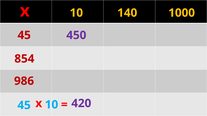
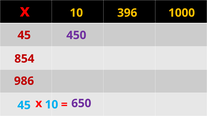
140: 140 -> 396 (127, 13)
420: 420 -> 650 (81, 104)
